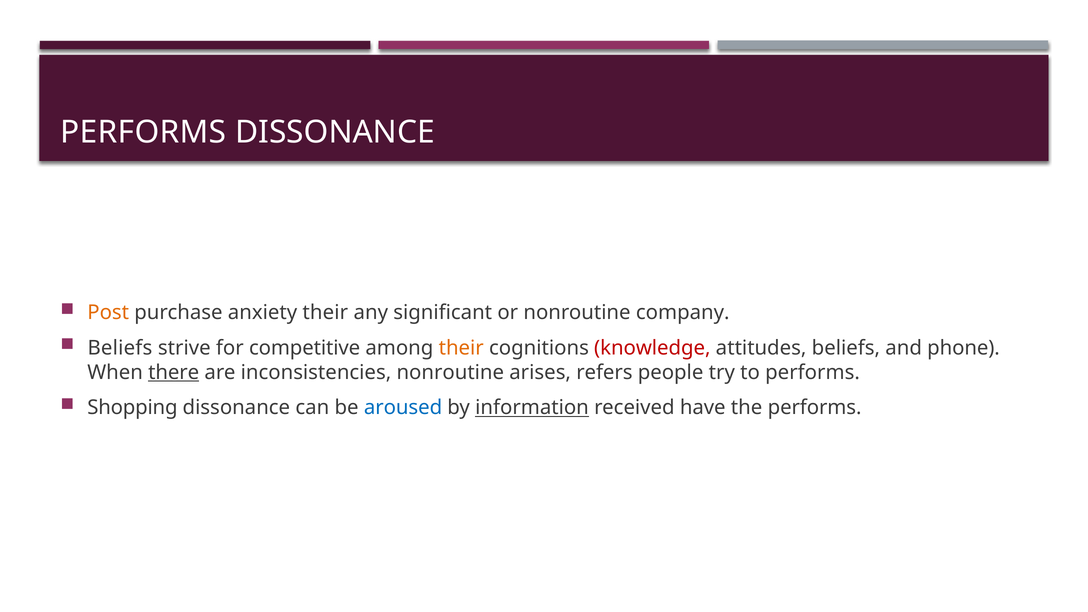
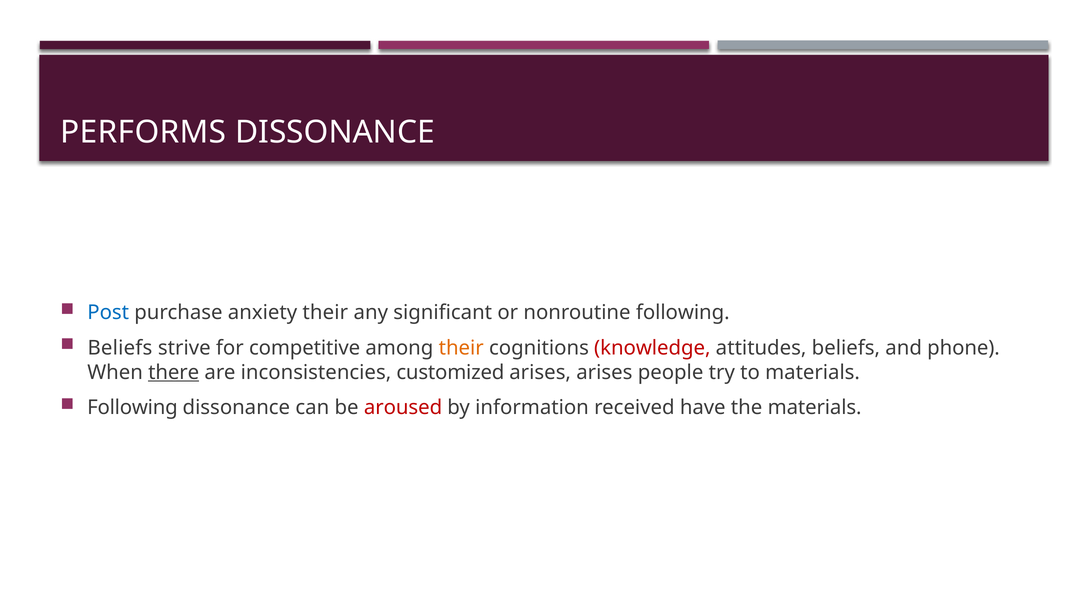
Post colour: orange -> blue (108, 313)
nonroutine company: company -> following (683, 313)
inconsistencies nonroutine: nonroutine -> customized (450, 372)
arises refers: refers -> arises (604, 372)
to performs: performs -> materials (813, 372)
Shopping: Shopping -> Following (132, 408)
aroused colour: blue -> red (403, 408)
information underline: present -> none (532, 408)
the performs: performs -> materials (815, 408)
